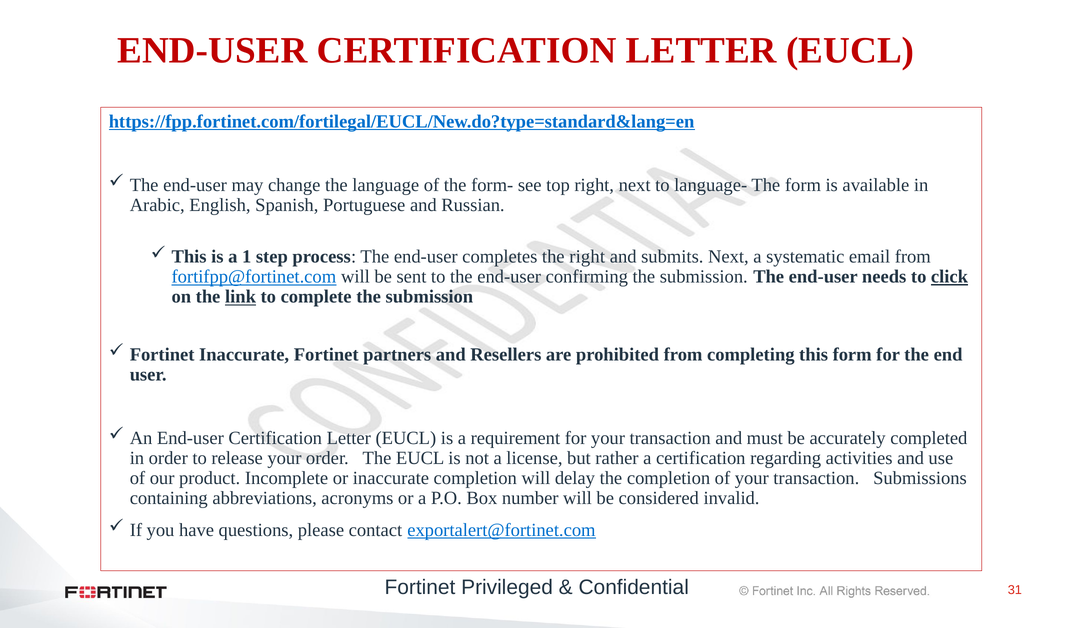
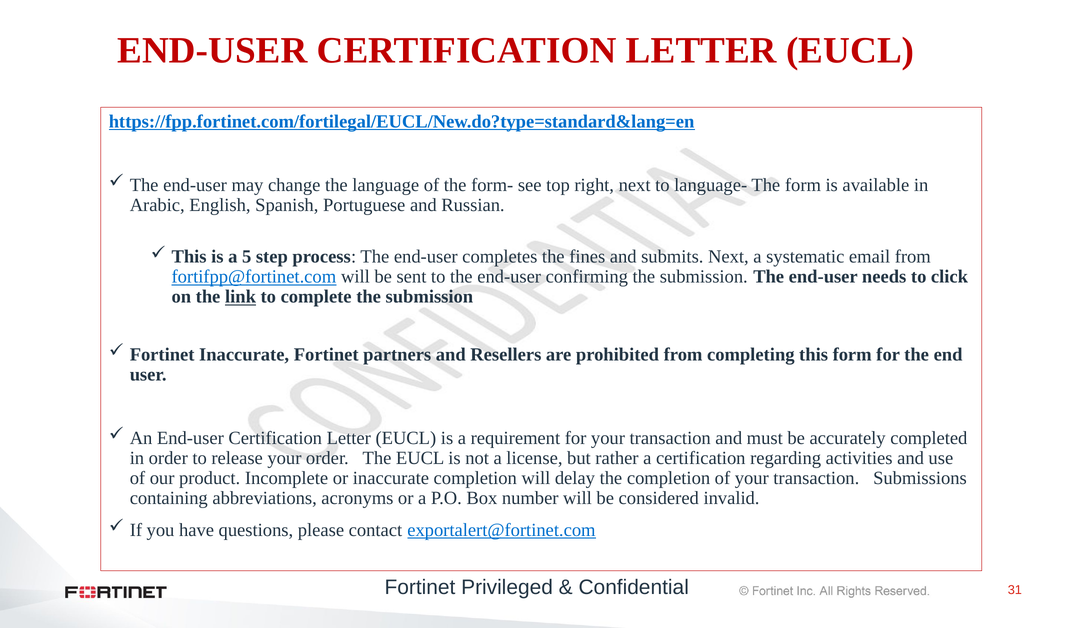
1: 1 -> 5 (247, 257)
the right: right -> fines (587, 257)
click underline: present -> none (950, 277)
